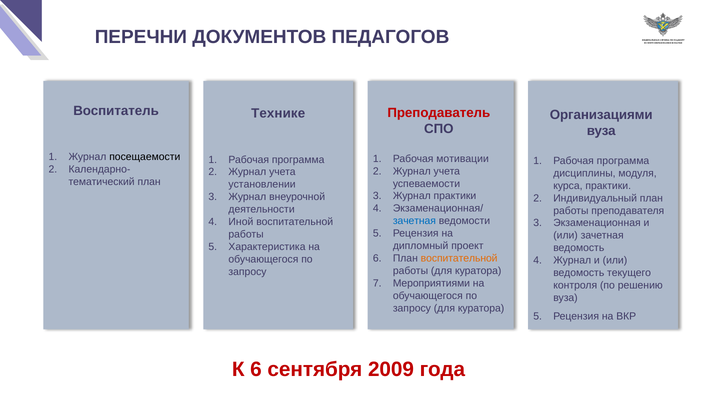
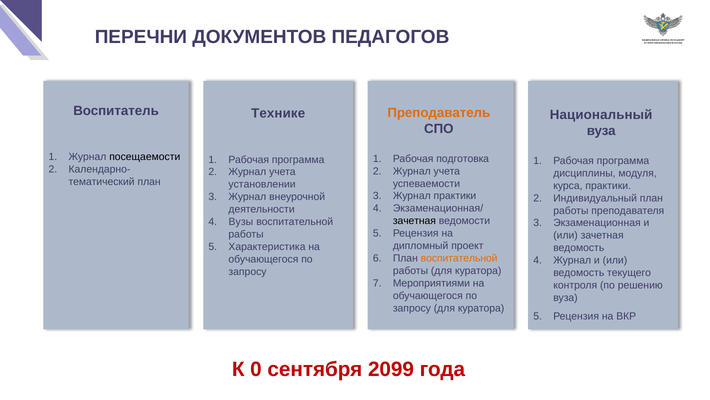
Преподаватель colour: red -> orange (439, 113)
Организациями: Организациями -> Национальный (601, 115)
мотивации: мотивации -> подготовка (463, 158)
зачетная colour: blue -> black (414, 221)
Иной: Иной -> Вузы (241, 222)
К 6: 6 -> 0 (256, 369)
2009: 2009 -> 2099 (391, 369)
